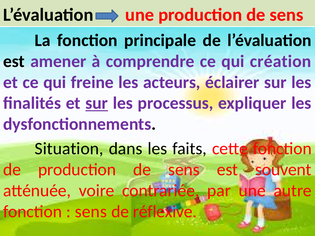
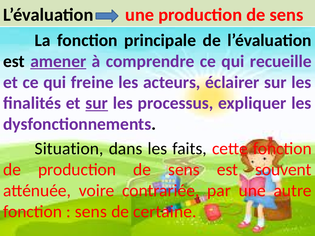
amener underline: none -> present (58, 61)
création: création -> recueille (281, 61)
réflexive: réflexive -> certaine (165, 212)
